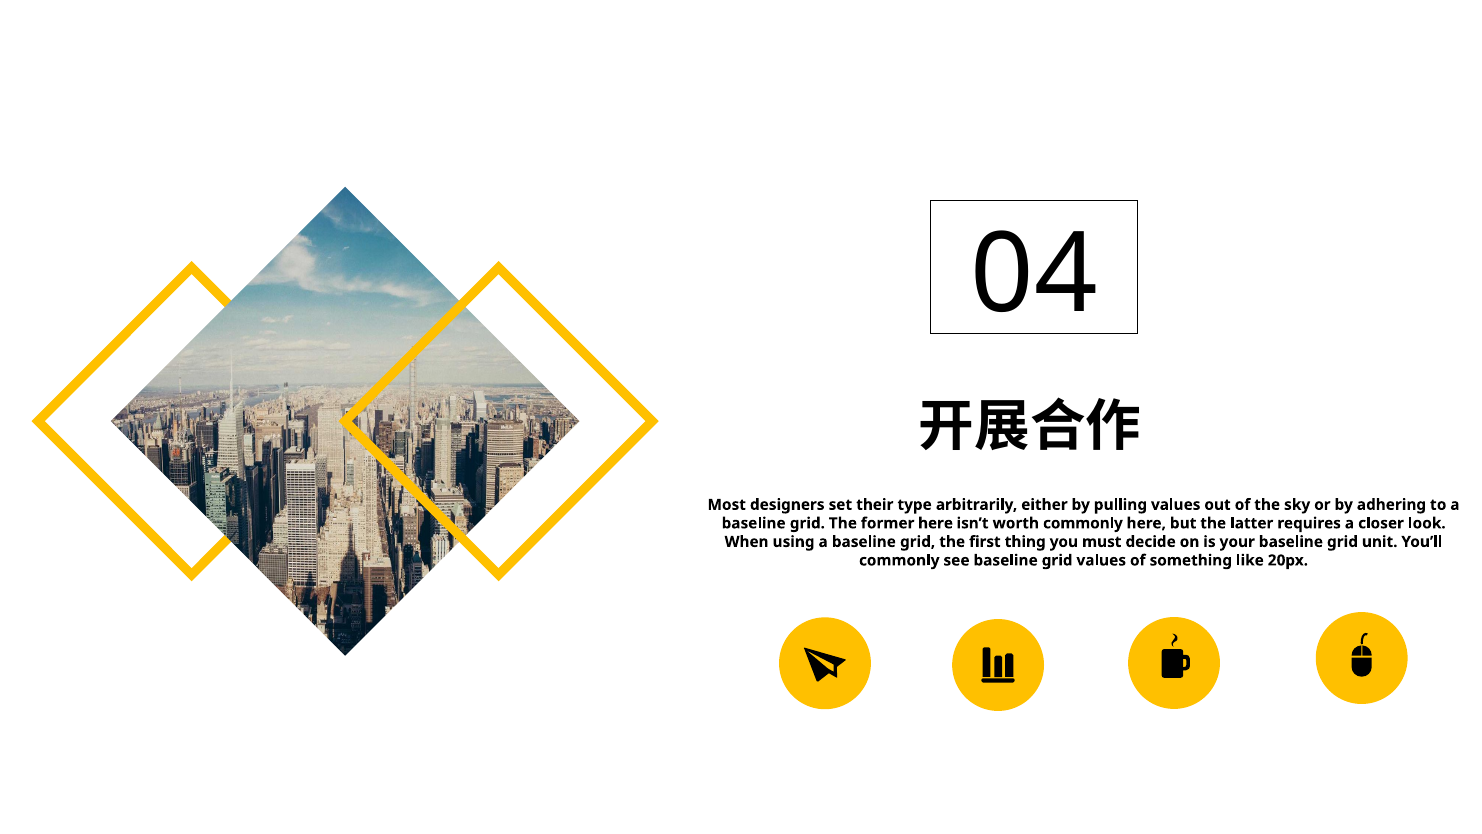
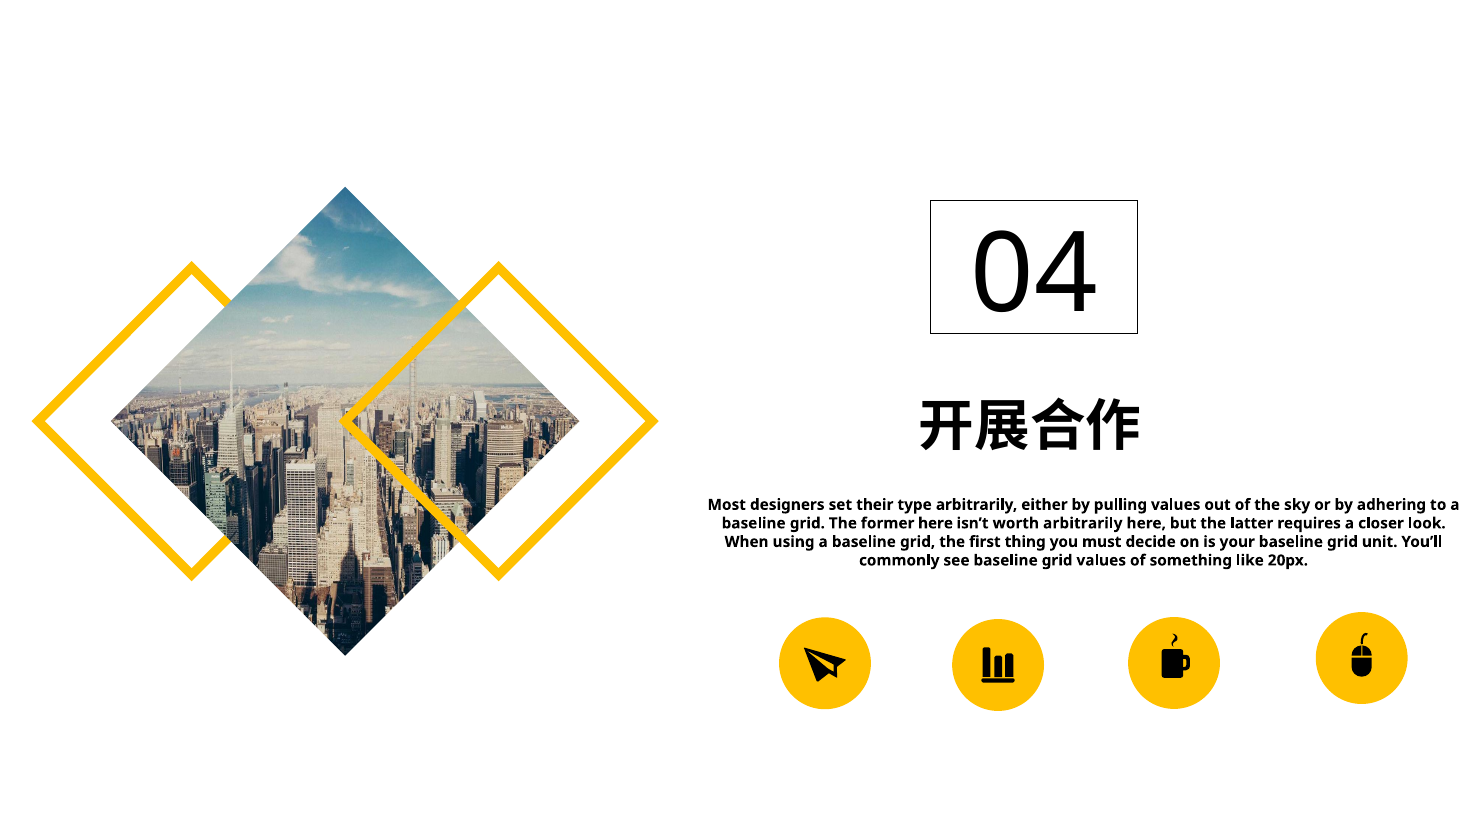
worth commonly: commonly -> arbitrarily (1083, 523)
